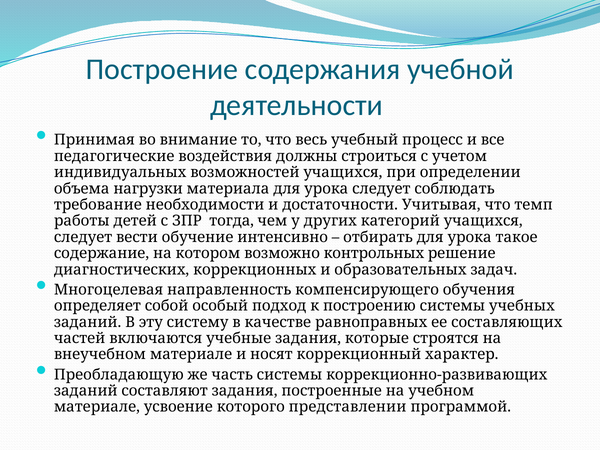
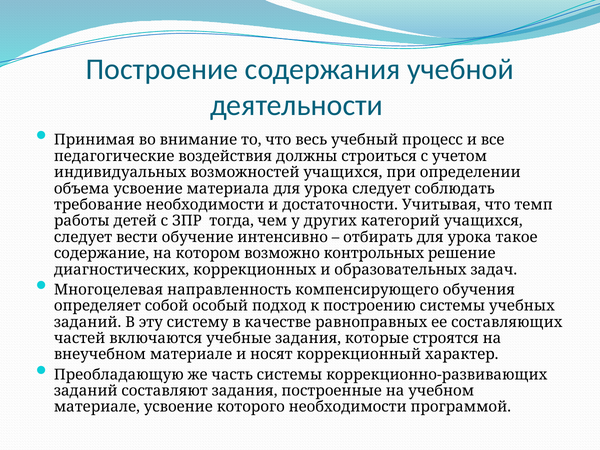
объема нагрузки: нагрузки -> усвоение (148, 189)
которого представлении: представлении -> необходимости (348, 407)
